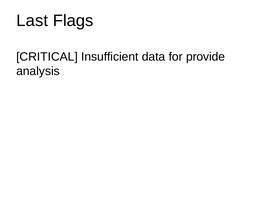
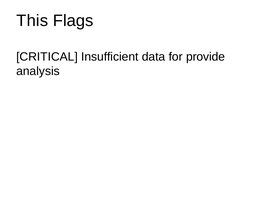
Last: Last -> This (32, 21)
